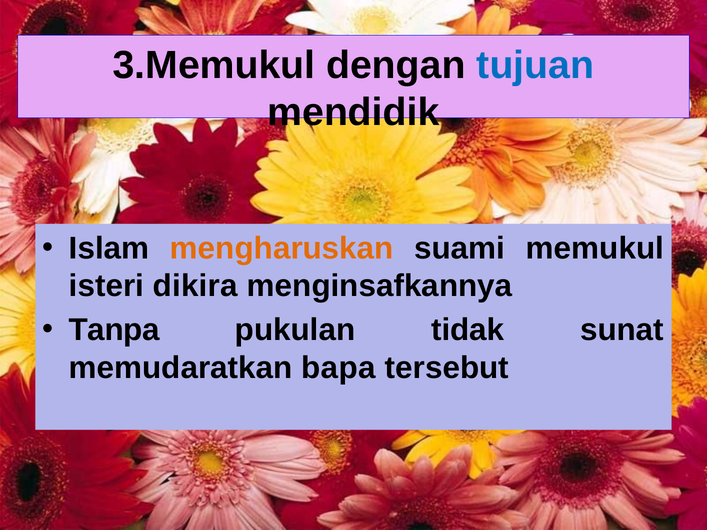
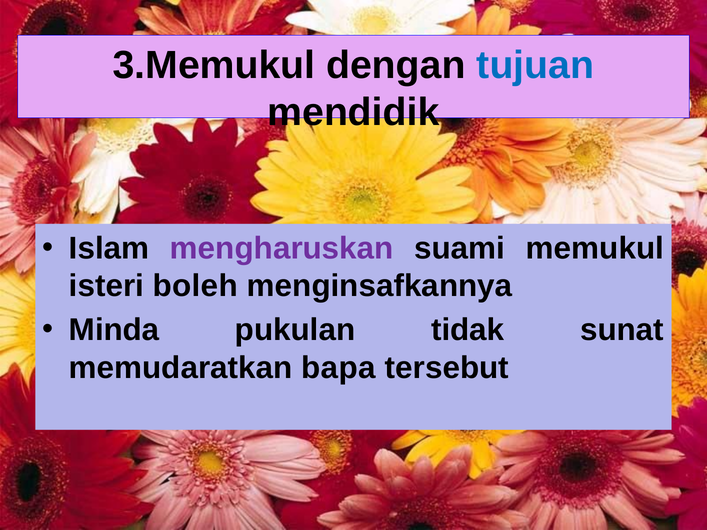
mengharuskan colour: orange -> purple (282, 248)
dikira: dikira -> boleh (195, 286)
Tanpa: Tanpa -> Minda (114, 330)
